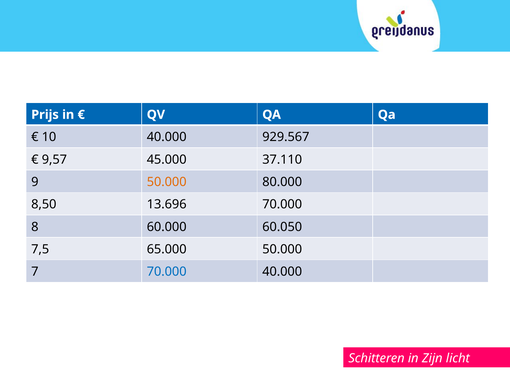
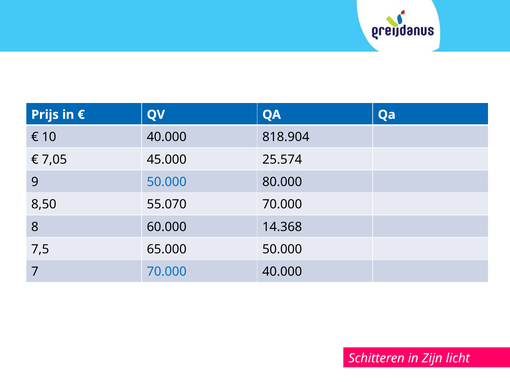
929.567: 929.567 -> 818.904 (286, 137)
9,57: 9,57 -> 7,05 (54, 160)
37.110: 37.110 -> 25.574 (282, 160)
50.000 colour: orange -> blue (167, 182)
13.696: 13.696 -> 55.070 (167, 205)
60.050: 60.050 -> 14.368 (282, 227)
